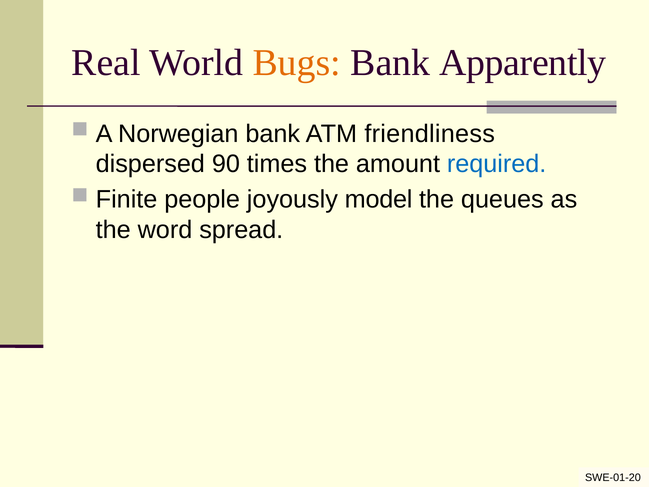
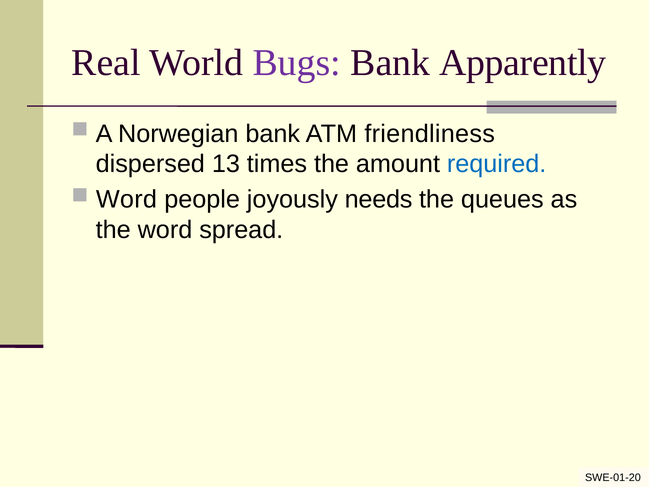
Bugs colour: orange -> purple (297, 63)
90: 90 -> 13 (226, 164)
Finite: Finite -> Word (126, 199)
model: model -> needs (379, 199)
